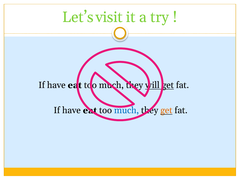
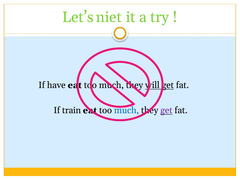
visit: visit -> niet (109, 17)
have: have -> train (72, 110)
get colour: orange -> purple (166, 110)
